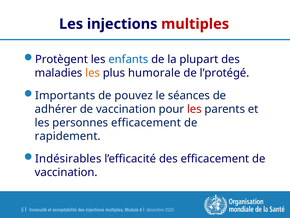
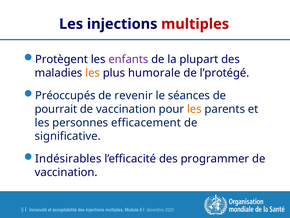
enfants colour: blue -> purple (128, 59)
Importants: Importants -> Préoccupés (65, 95)
pouvez: pouvez -> revenir (134, 95)
adhérer: adhérer -> pourrait (56, 109)
les colour: red -> orange (194, 109)
rapidement: rapidement -> significative (68, 136)
des efficacement: efficacement -> programmer (215, 158)
